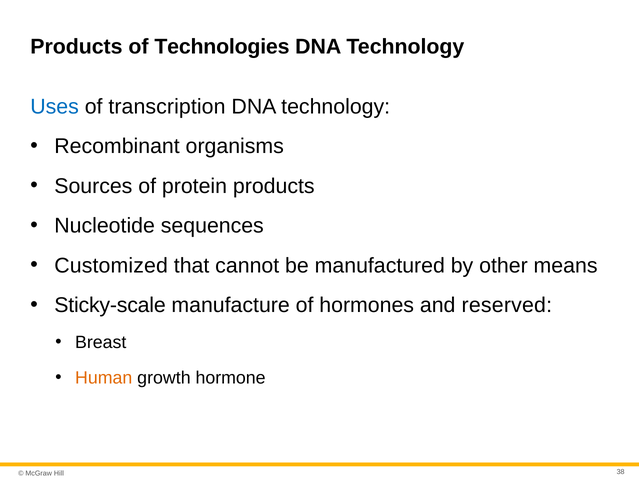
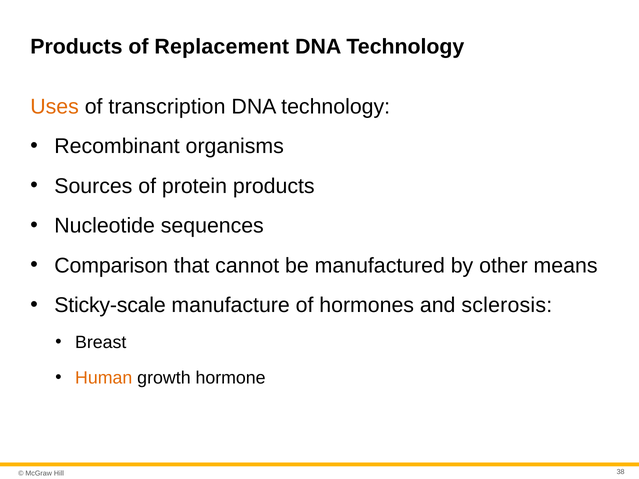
Technologies: Technologies -> Replacement (222, 47)
Uses colour: blue -> orange (55, 107)
Customized: Customized -> Comparison (111, 266)
reserved: reserved -> sclerosis (507, 305)
